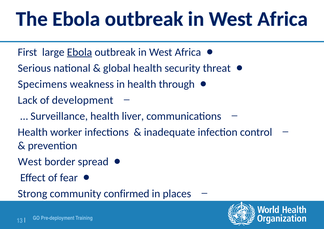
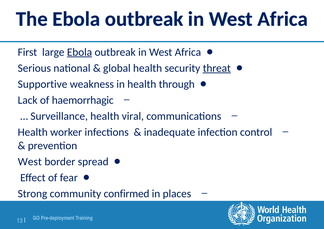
threat underline: none -> present (217, 68)
Specimens: Specimens -> Supportive (43, 84)
development: development -> haemorrhagic (83, 100)
liver: liver -> viral (133, 116)
